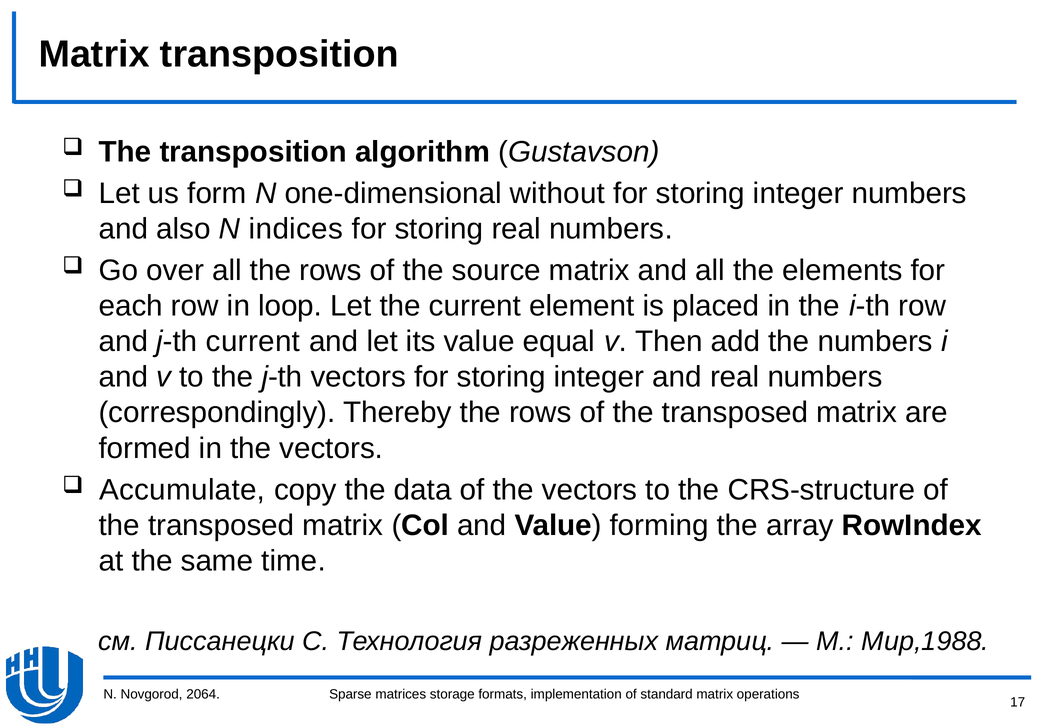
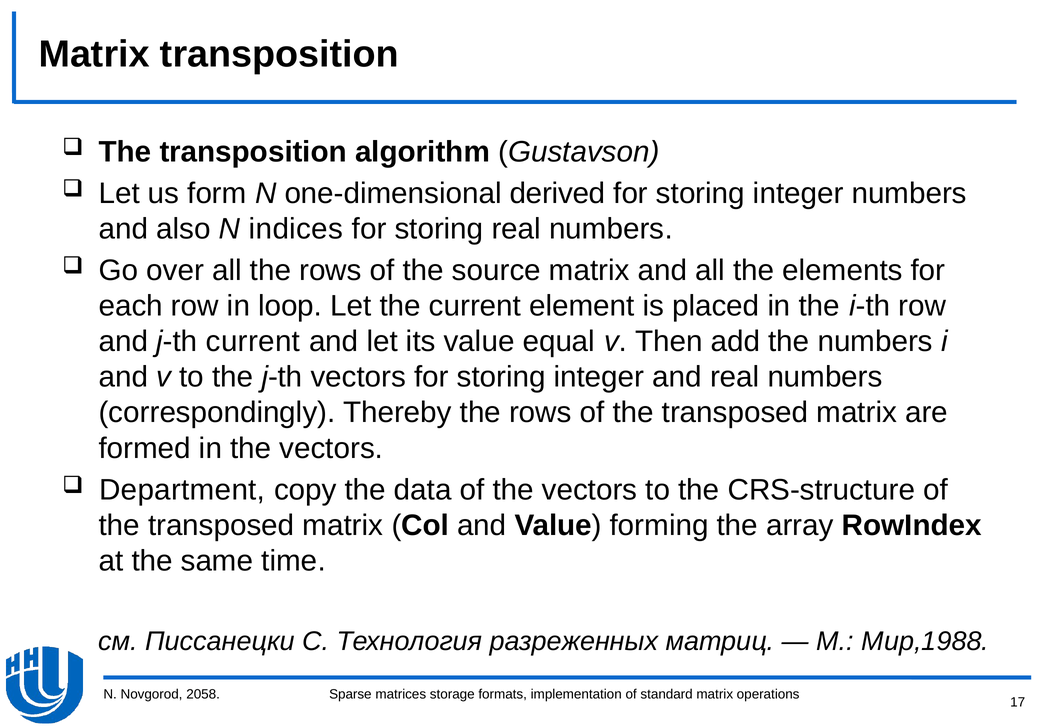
without: without -> derived (558, 193)
Accumulate: Accumulate -> Department (182, 490)
2064: 2064 -> 2058 (203, 694)
